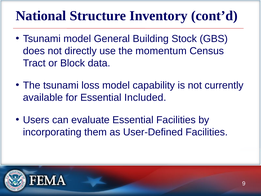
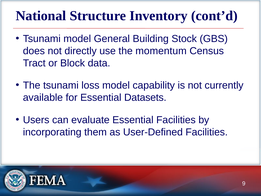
Included: Included -> Datasets (145, 98)
